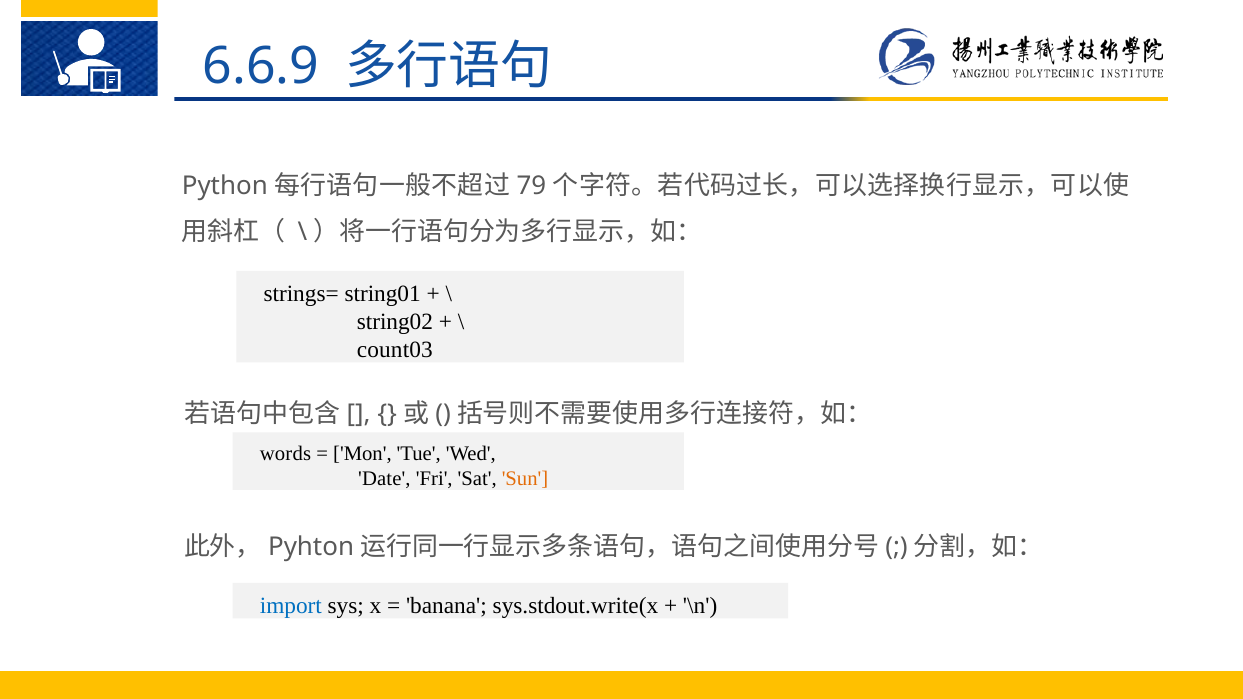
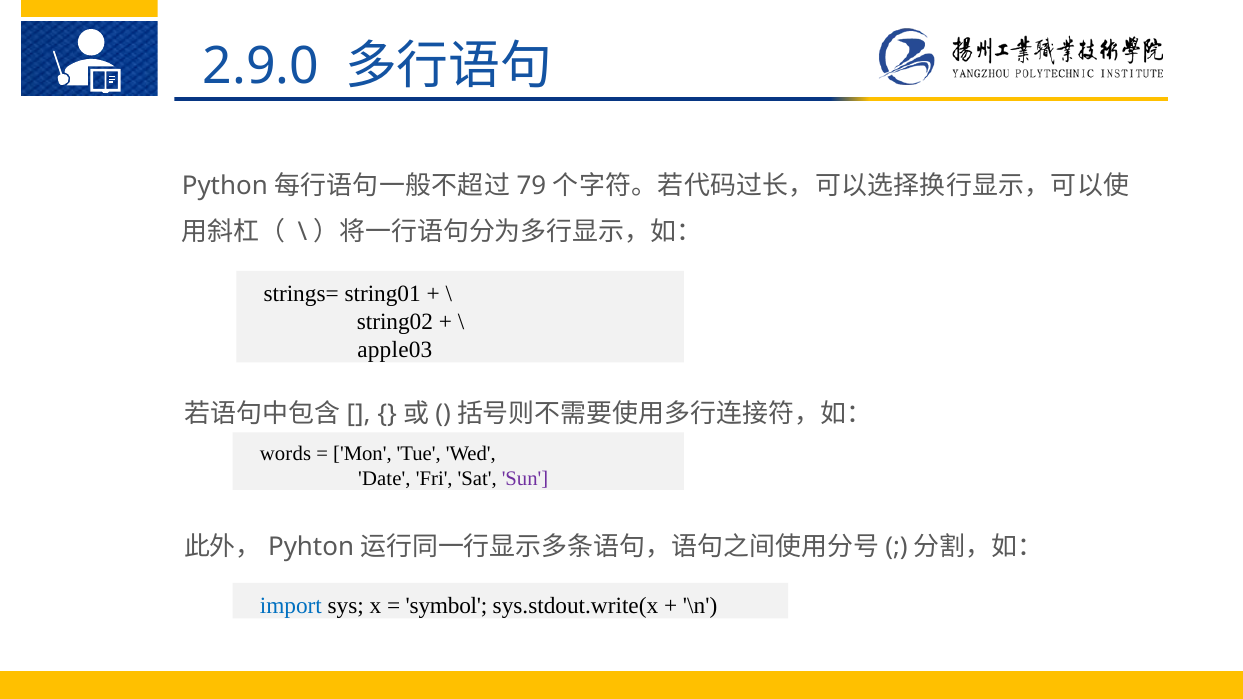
6.6.9: 6.6.9 -> 2.9.0 (261, 67)
count03: count03 -> apple03 (395, 350)
Sun colour: orange -> purple (525, 479)
banana: banana -> symbol (447, 606)
